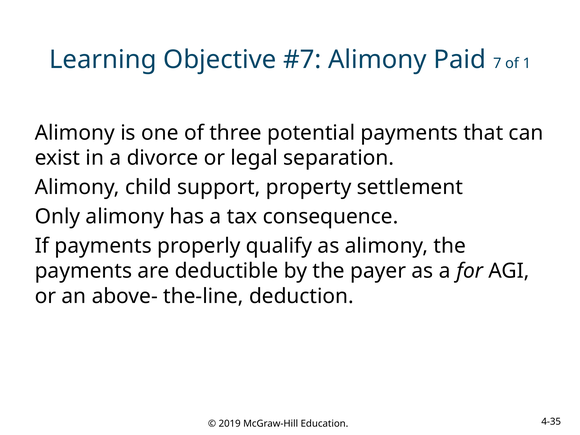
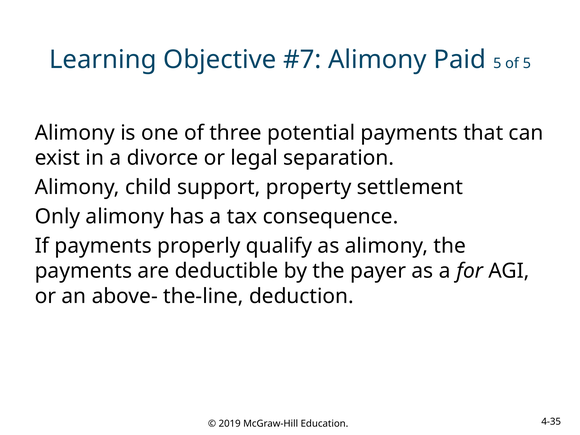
Paid 7: 7 -> 5 (497, 63)
of 1: 1 -> 5 (527, 63)
